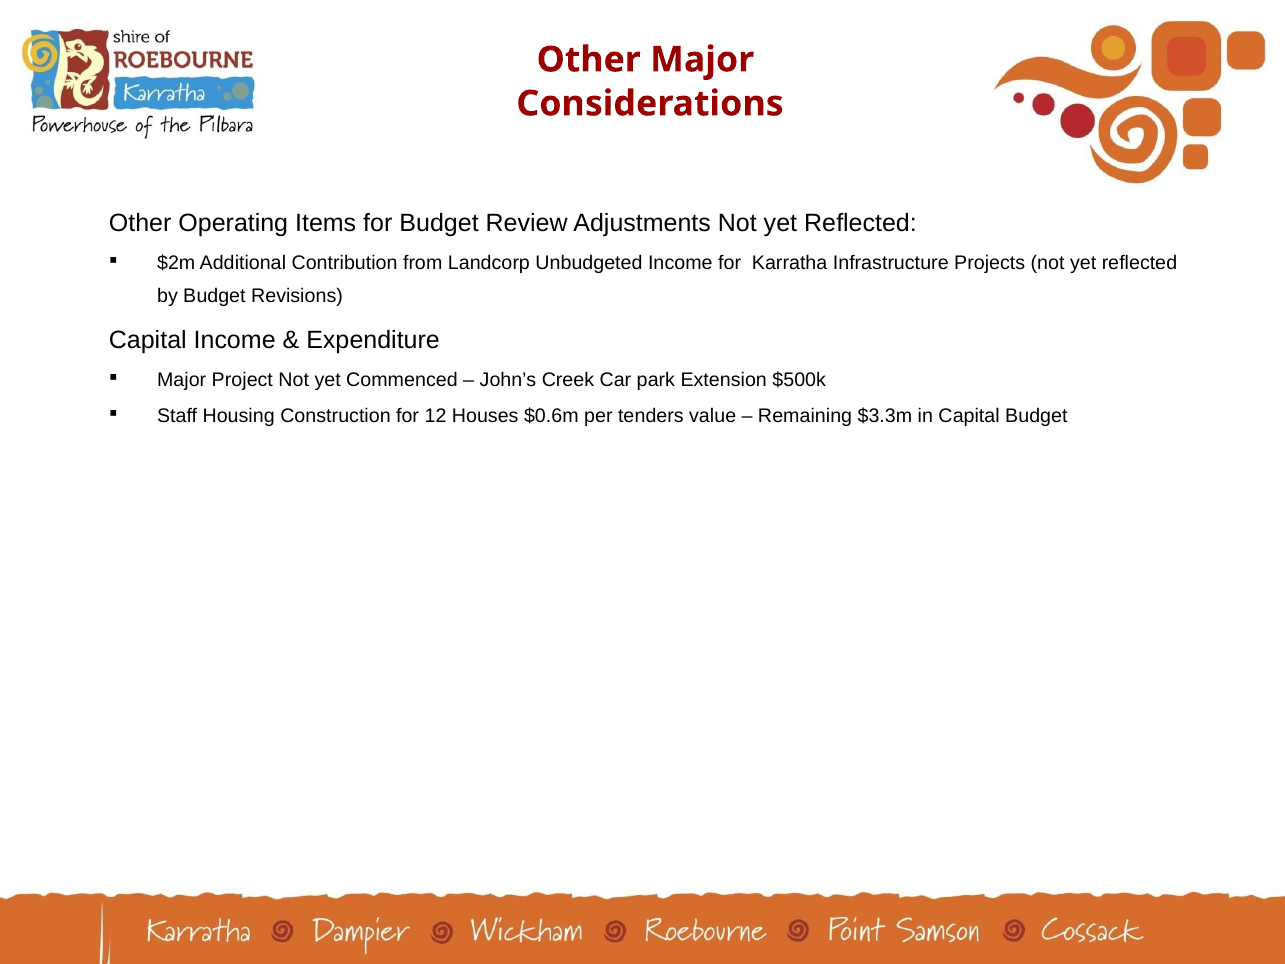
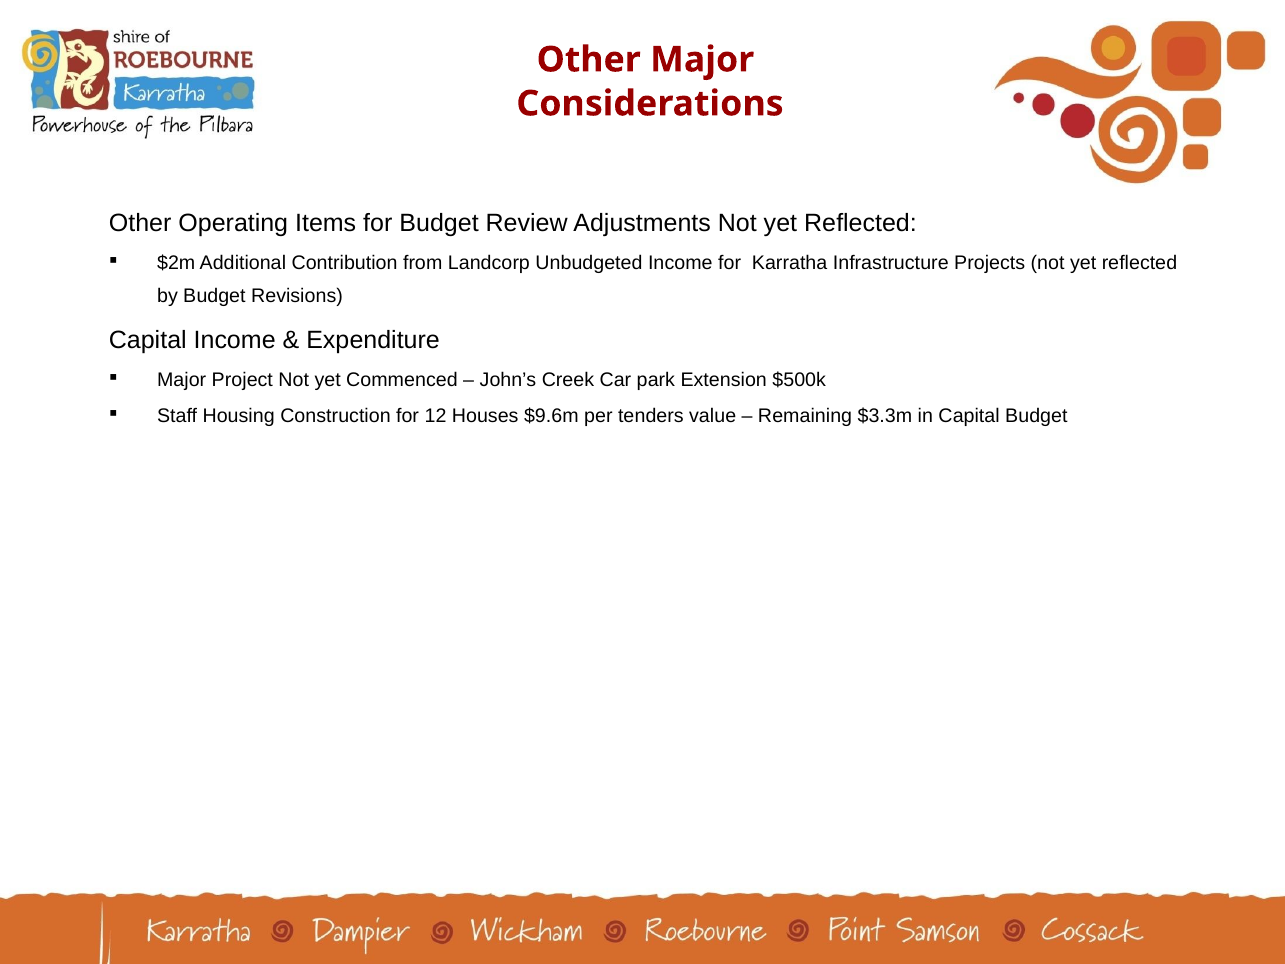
$0.6m: $0.6m -> $9.6m (551, 416)
